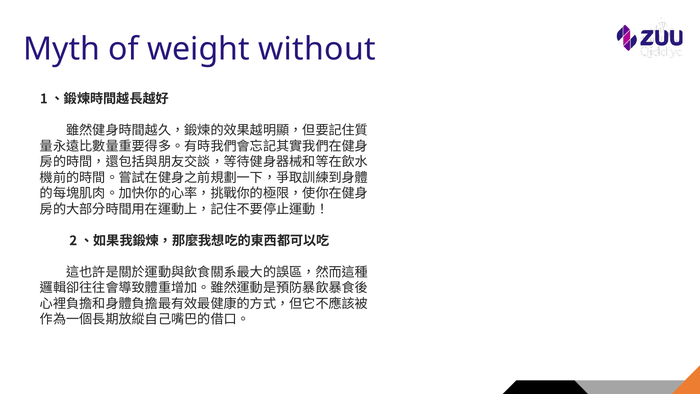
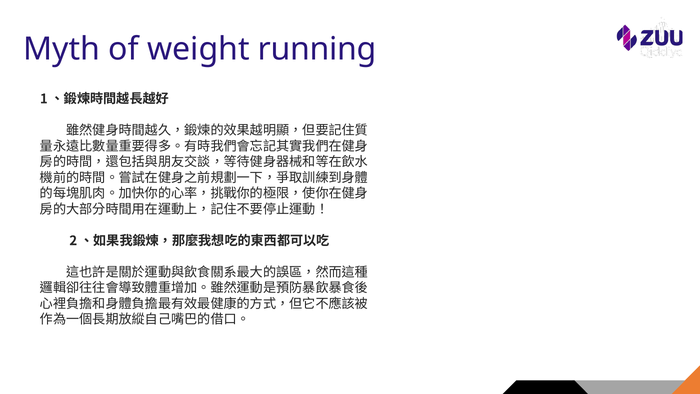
without: without -> running (317, 49)
